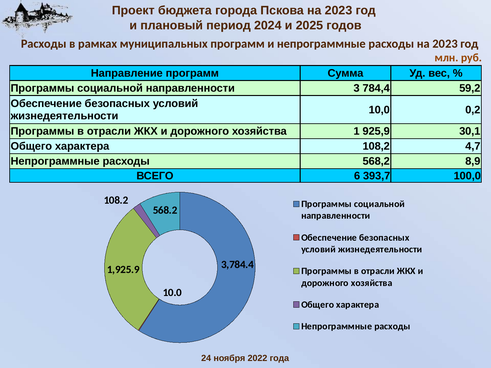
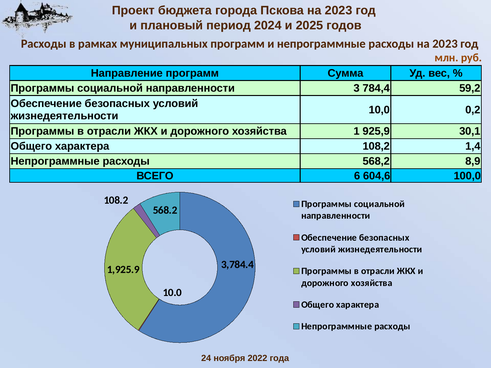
4,7: 4,7 -> 1,4 (473, 146)
393,7: 393,7 -> 604,6 (377, 176)
